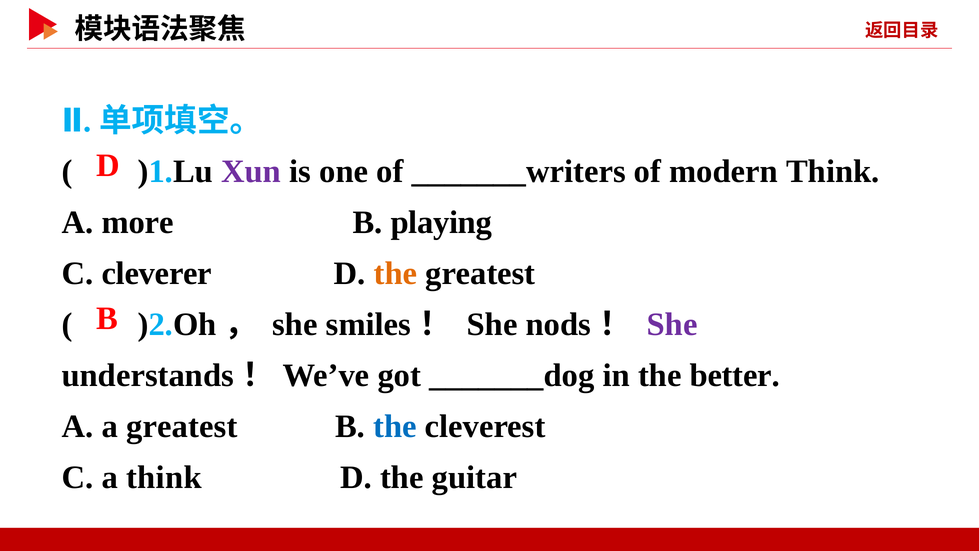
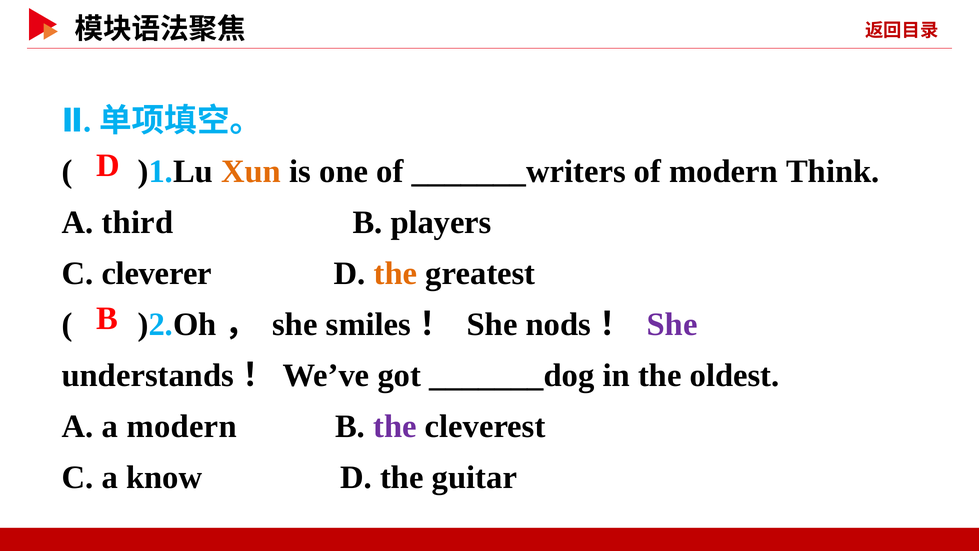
Xun colour: purple -> orange (251, 172)
more: more -> third (137, 222)
playing: playing -> players (441, 222)
better: better -> oldest (735, 375)
a greatest: greatest -> modern (182, 426)
the colour: blue -> purple (395, 426)
a think: think -> know (164, 477)
